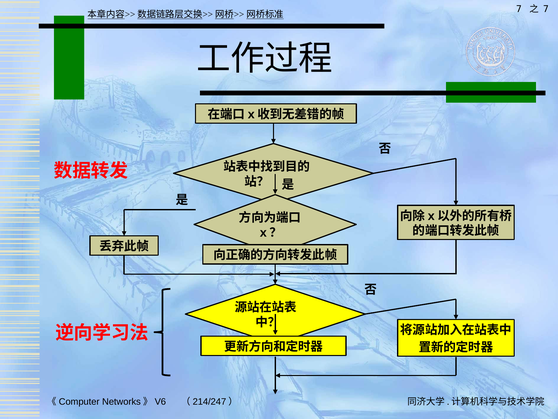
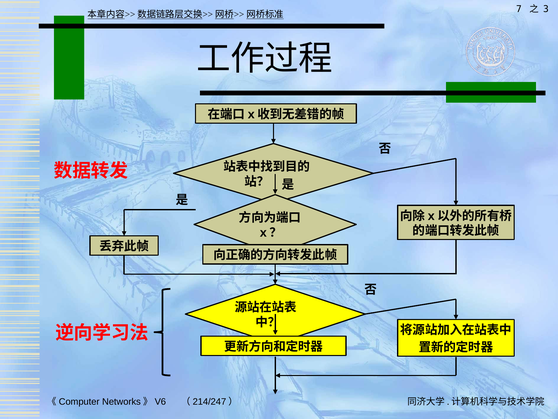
7: 7 -> 3 (546, 9)
